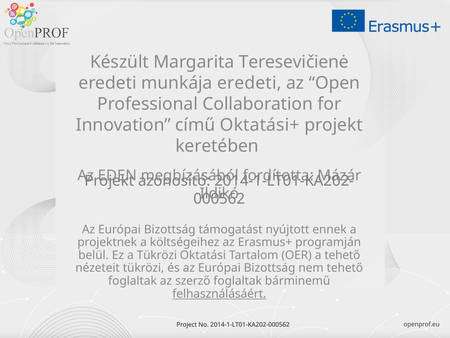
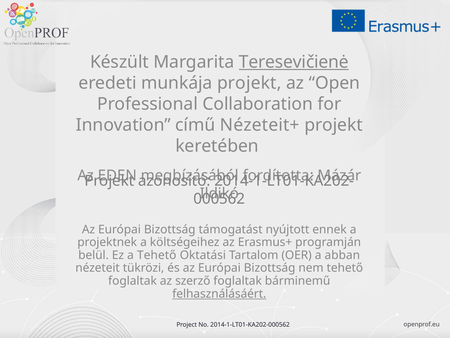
Teresevičienė underline: none -> present (294, 62)
munkája eredeti: eredeti -> projekt (249, 83)
Oktatási+: Oktatási+ -> Nézeteit+ (260, 125)
a Tükrözi: Tükrözi -> Tehető (157, 255)
a tehető: tehető -> abban (342, 255)
